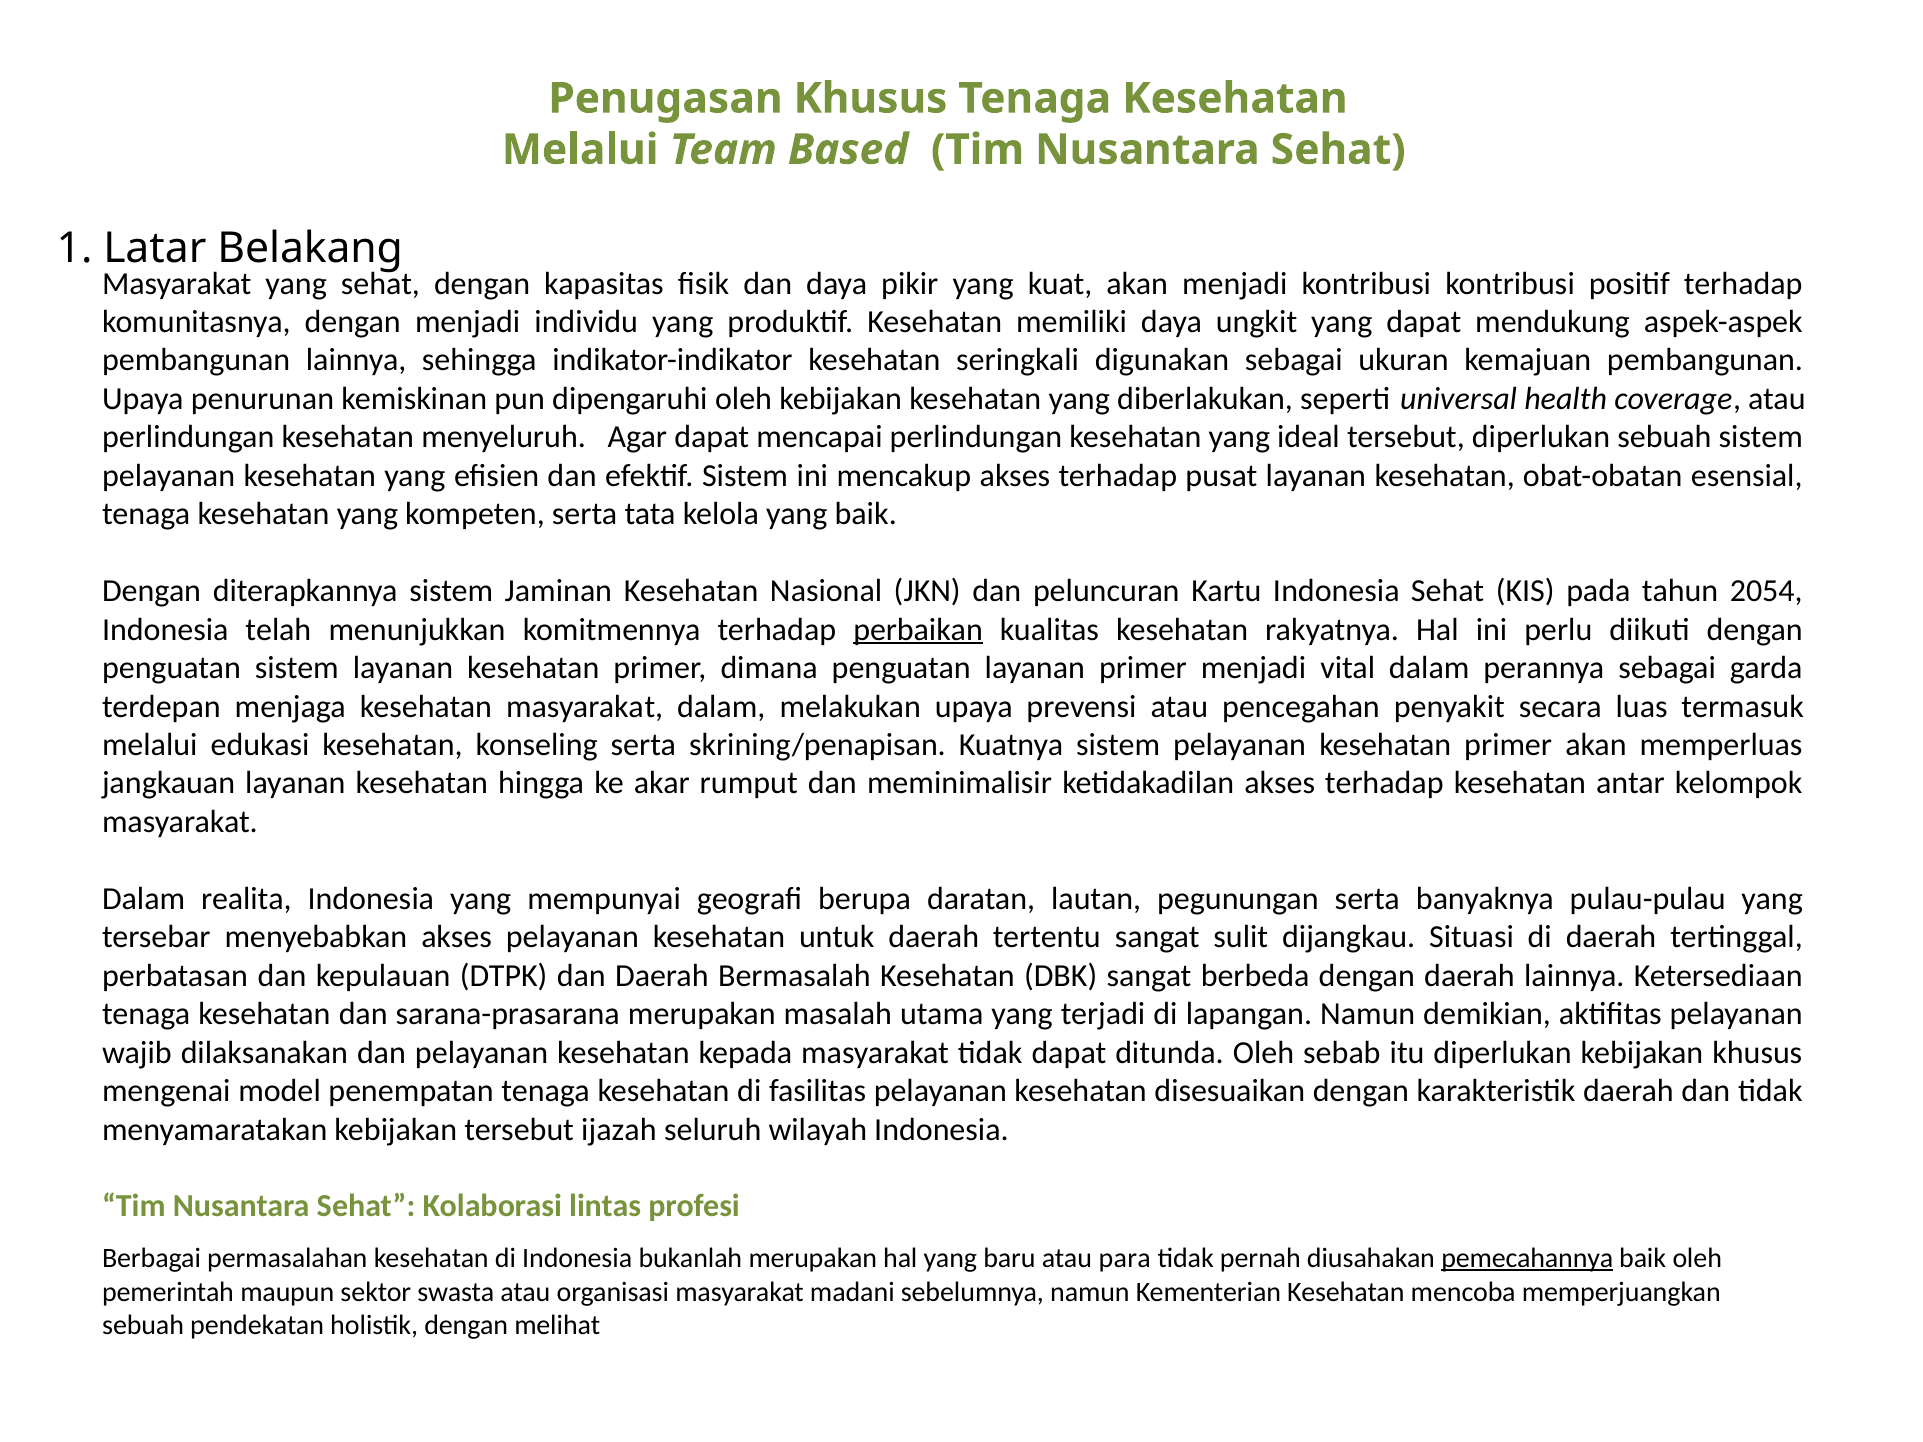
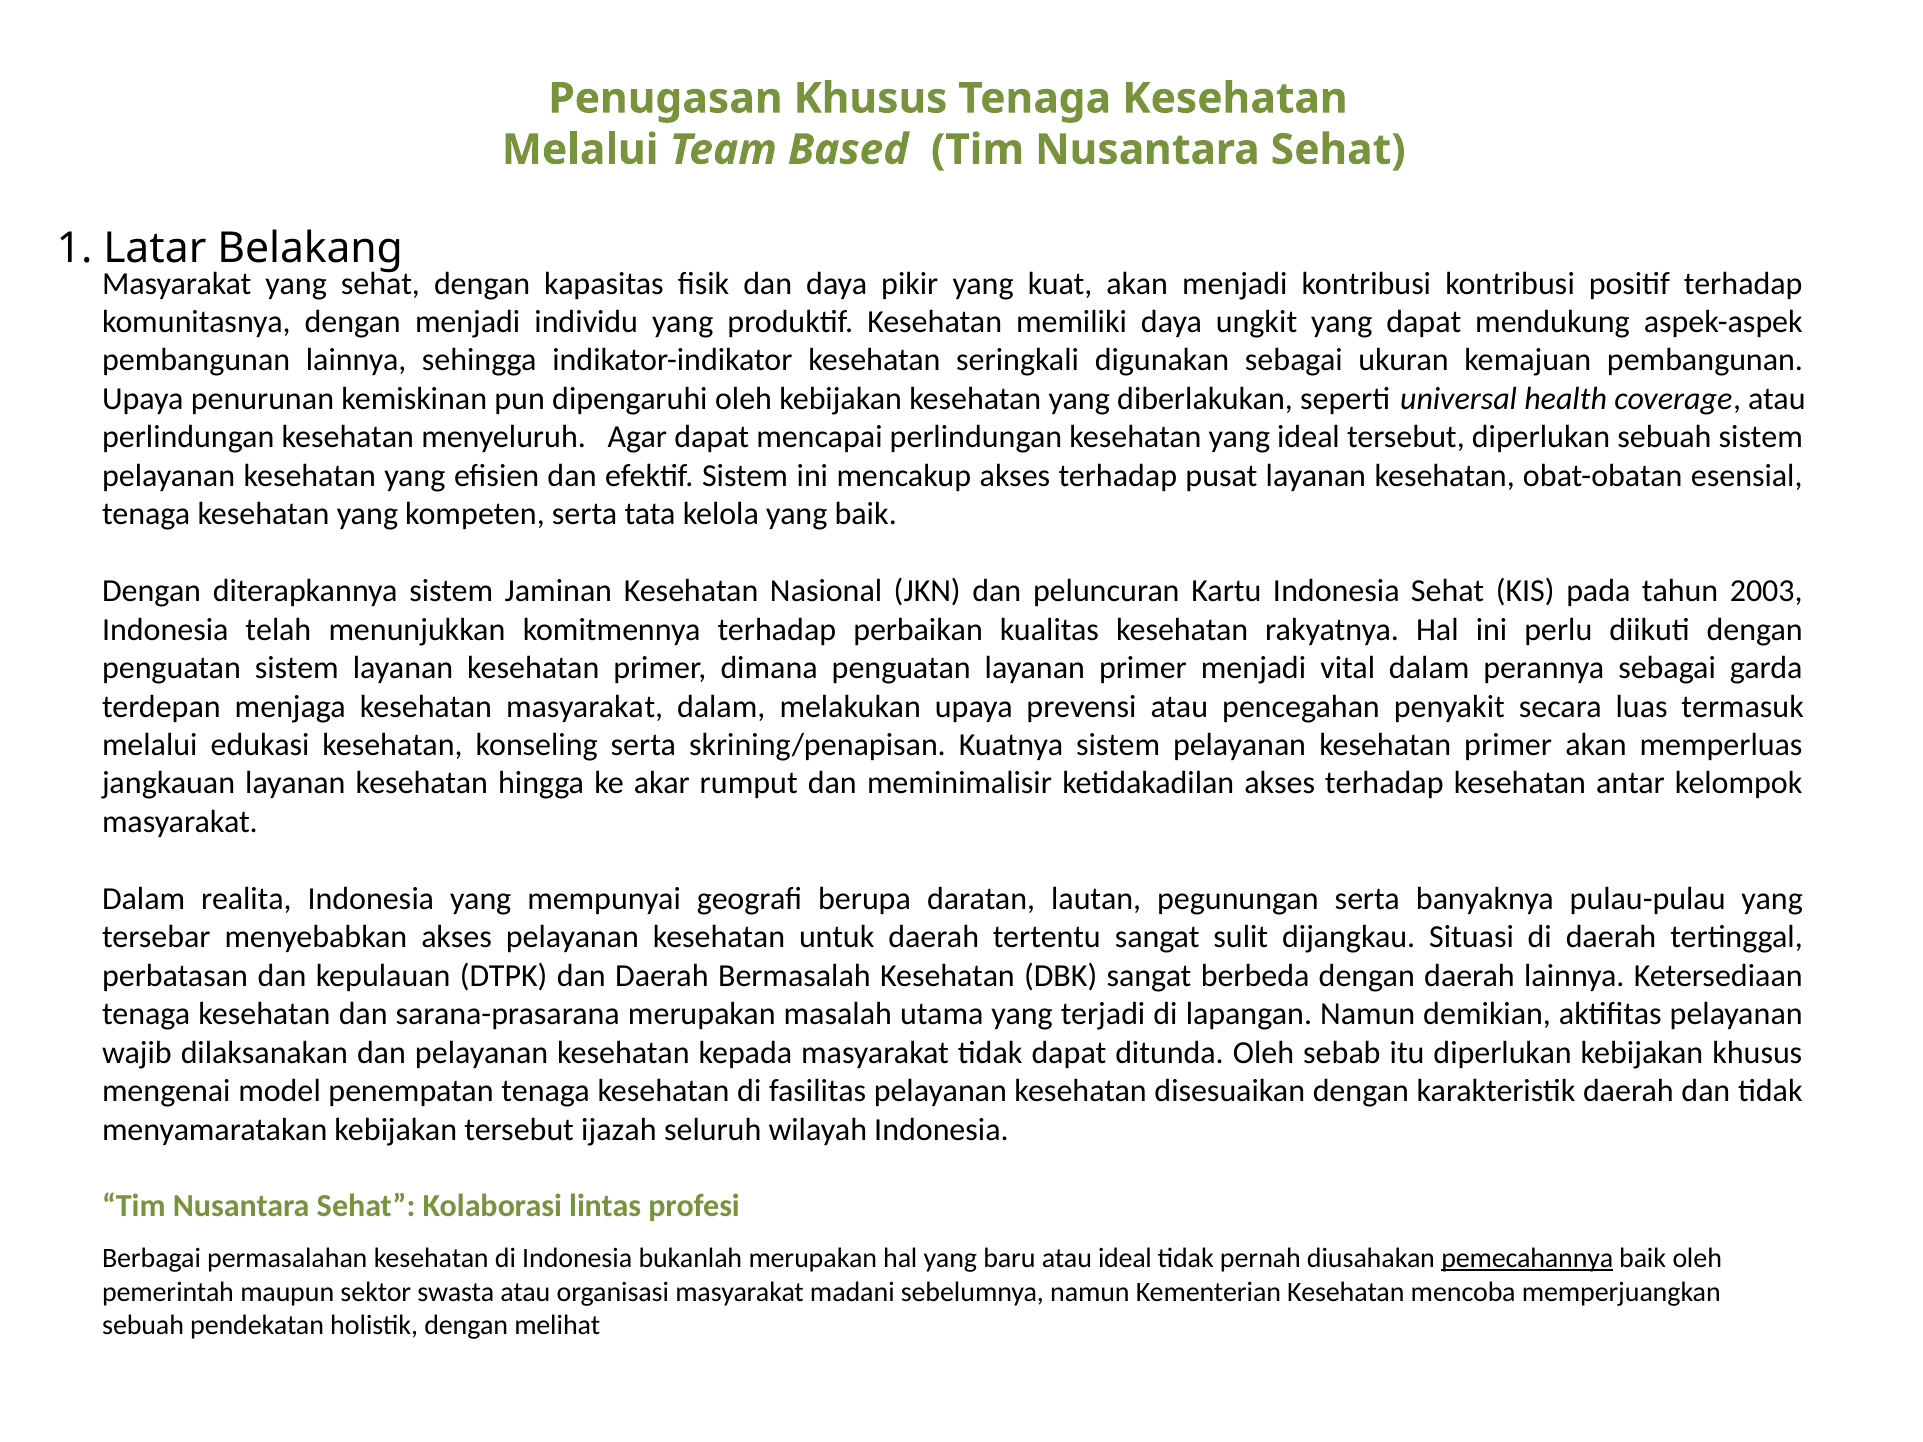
2054: 2054 -> 2003 (1766, 591)
perbaikan underline: present -> none (918, 630)
atau para: para -> ideal (1125, 1258)
